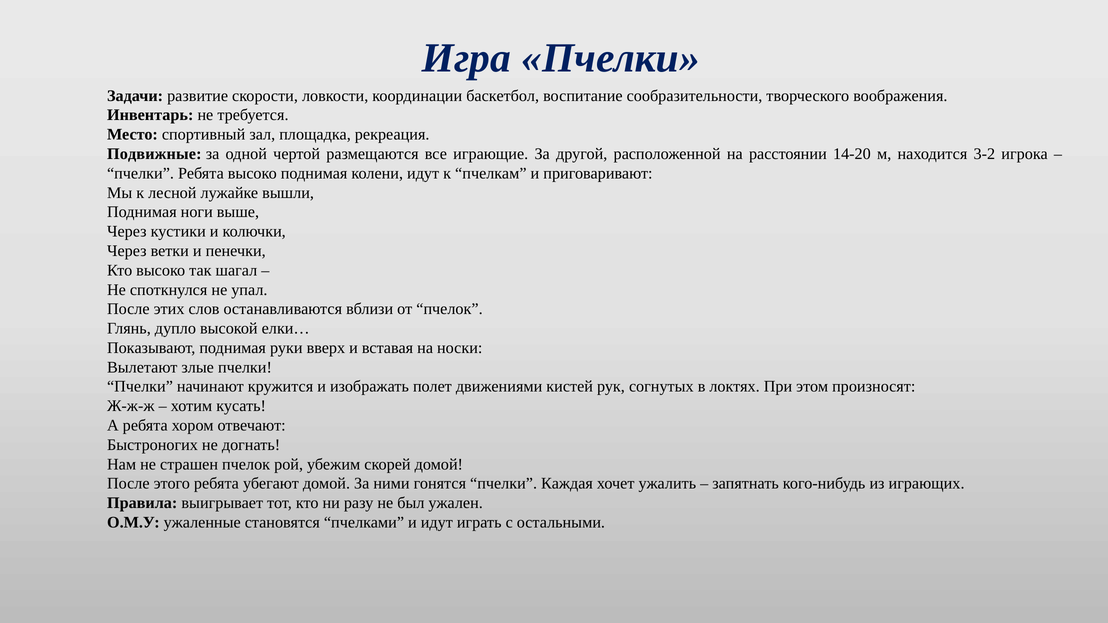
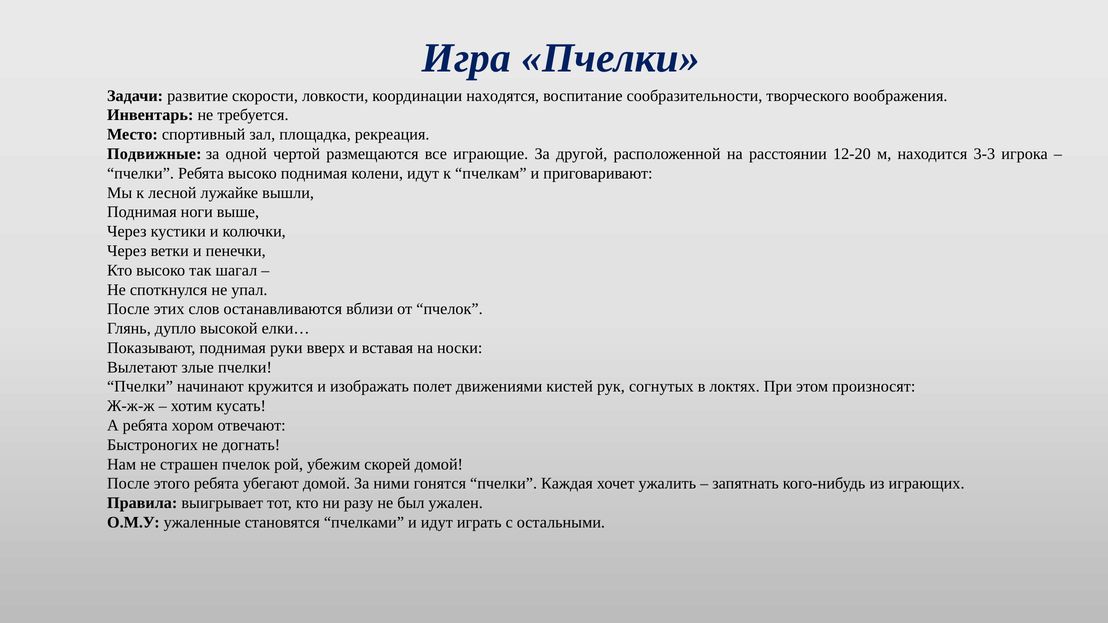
баскетбол: баскетбол -> находятся (503, 96)
14-20: 14-20 -> 12-20 (852, 154)
3-2: 3-2 -> 3-3 (984, 154)
